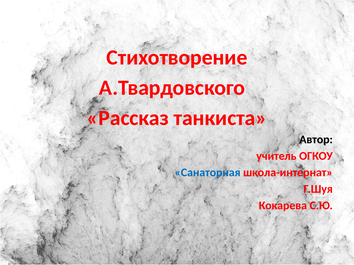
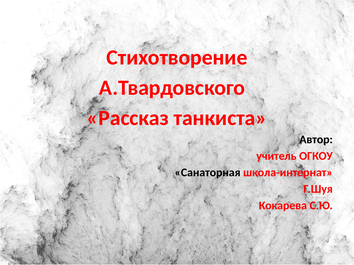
Санаторная colour: blue -> black (208, 173)
